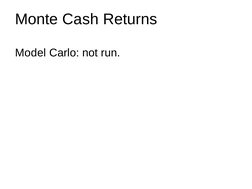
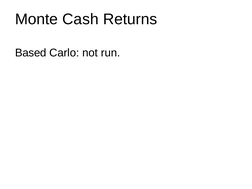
Model: Model -> Based (31, 53)
